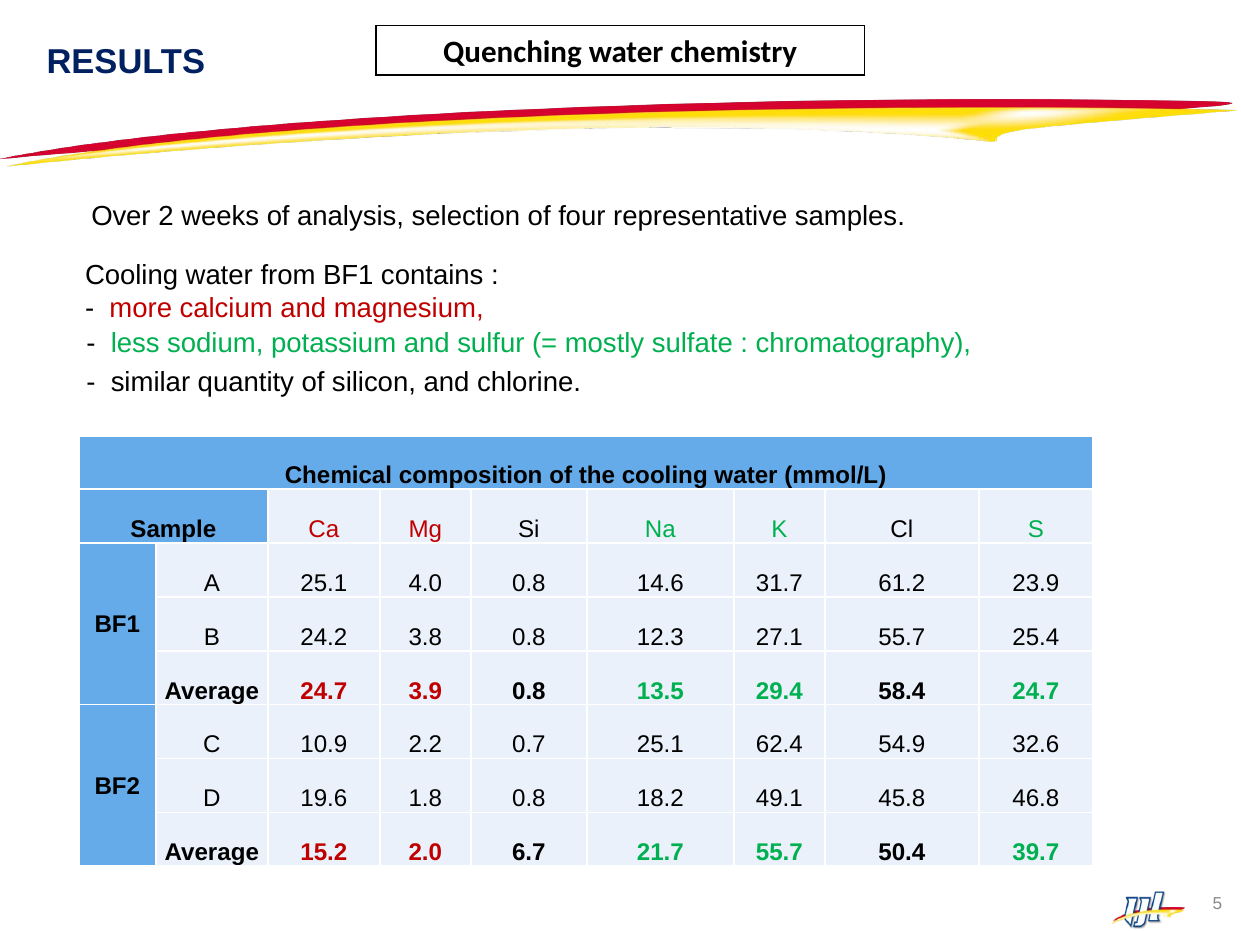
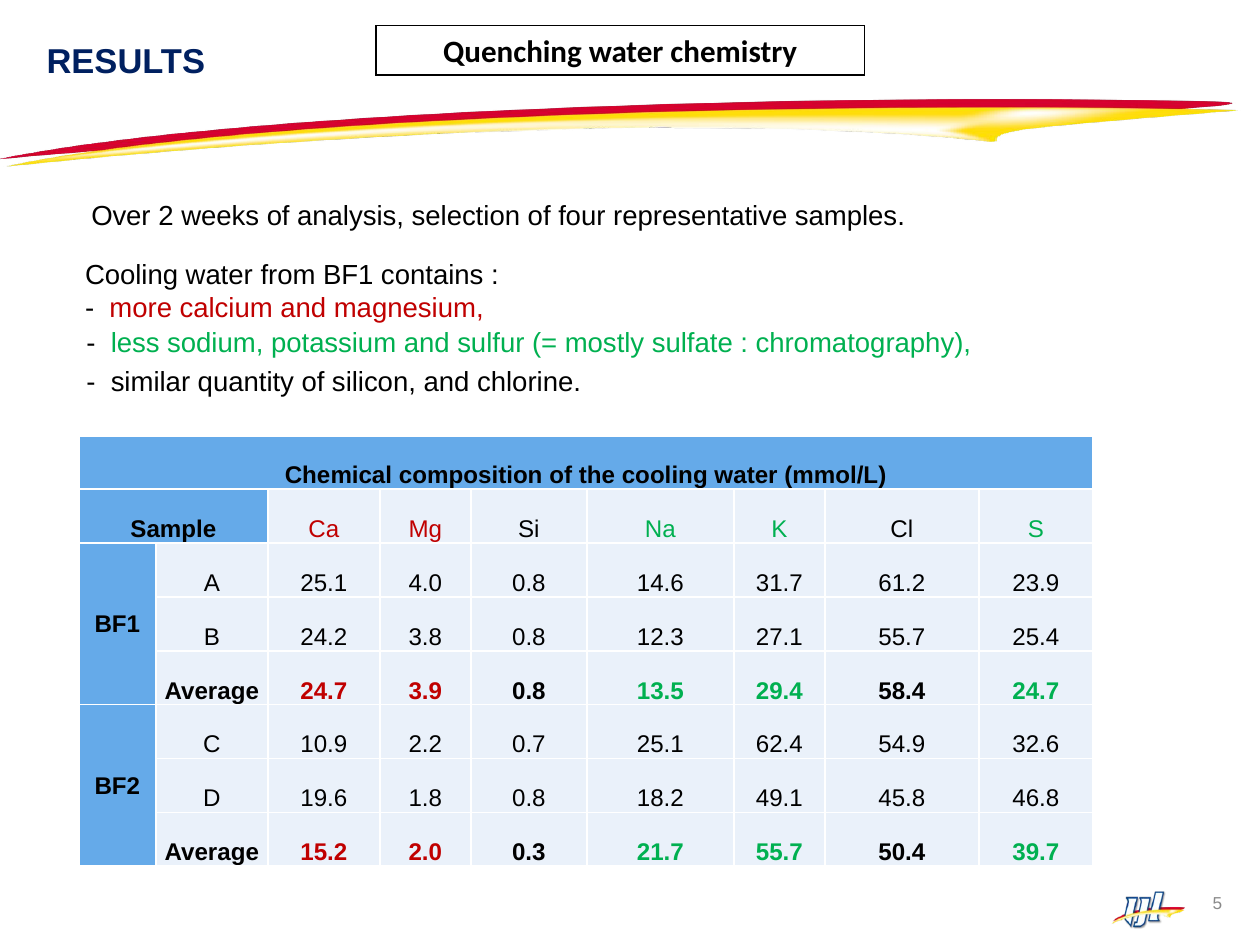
6.7: 6.7 -> 0.3 (529, 852)
